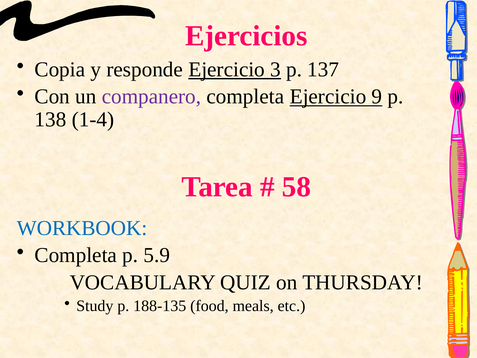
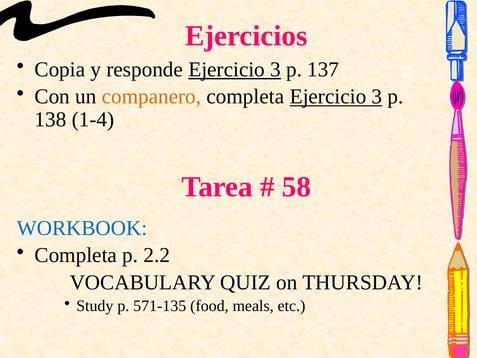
companero colour: purple -> orange (151, 97)
completa Ejercicio 9: 9 -> 3 (377, 97)
5.9: 5.9 -> 2.2 (157, 255)
188-135: 188-135 -> 571-135 (160, 306)
